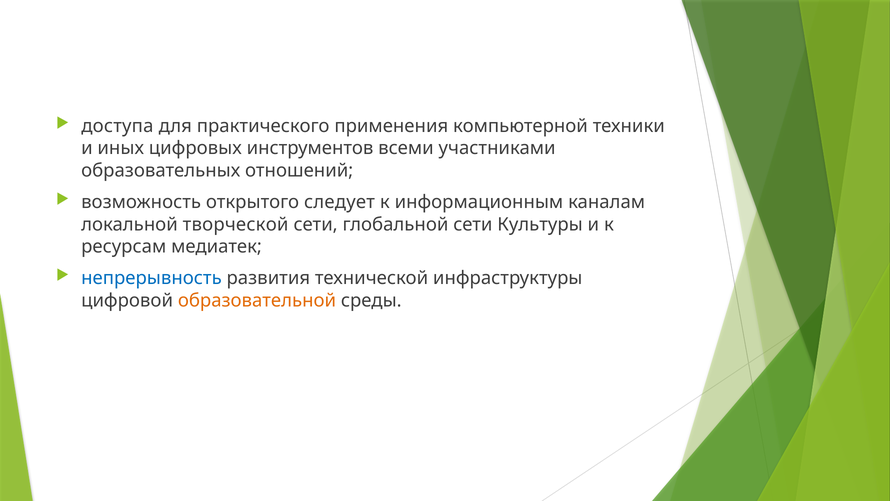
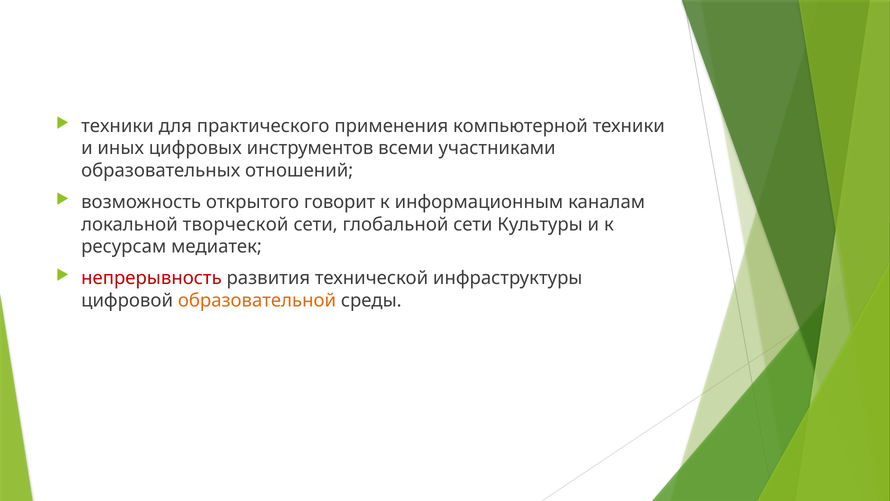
доступа: доступа -> техники (117, 126)
следует: следует -> говорит (340, 202)
непрерывность colour: blue -> red (151, 278)
